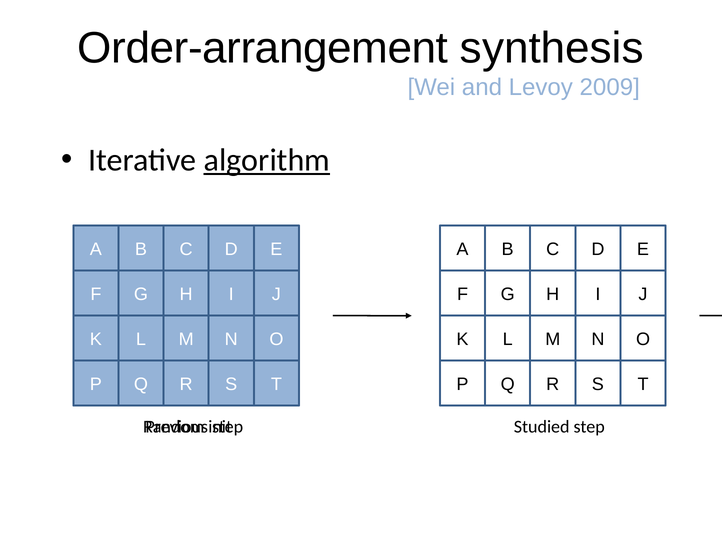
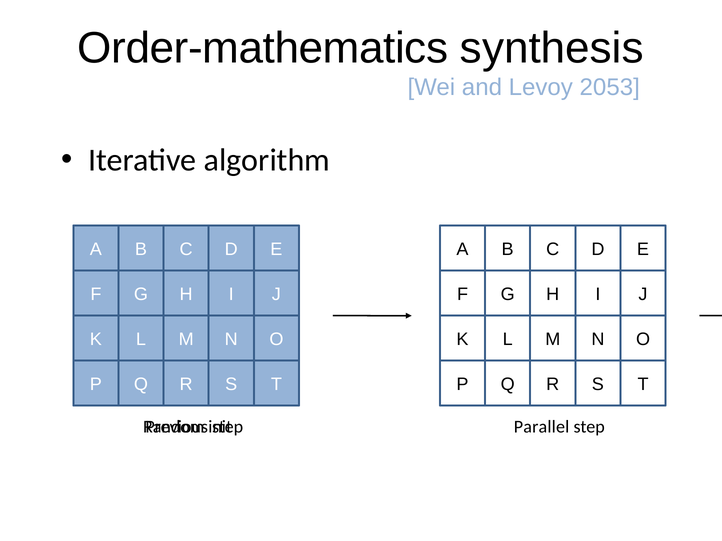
Order-arrangement: Order-arrangement -> Order-mathematics (263, 48)
2009: 2009 -> 2053 (610, 87)
algorithm underline: present -> none (267, 160)
Studied: Studied -> Parallel (542, 427)
